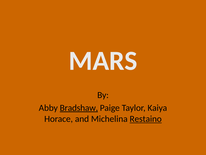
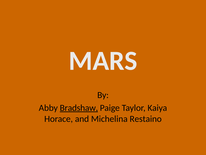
Restaino underline: present -> none (146, 119)
